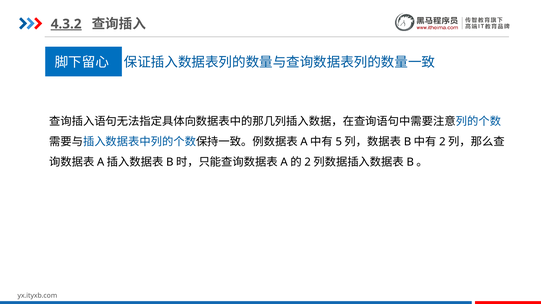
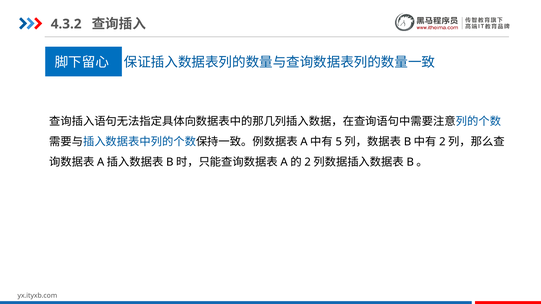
4.3.2 underline: present -> none (66, 24)
